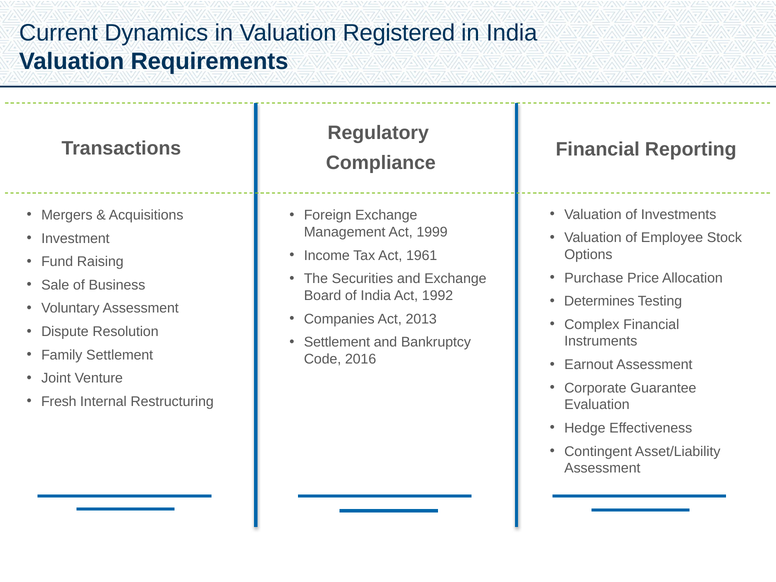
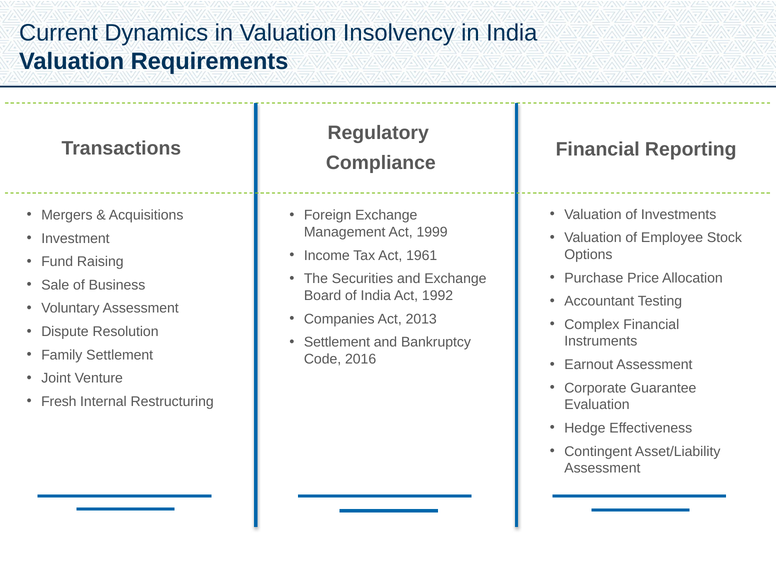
Registered: Registered -> Insolvency (399, 33)
Determines: Determines -> Accountant (599, 301)
